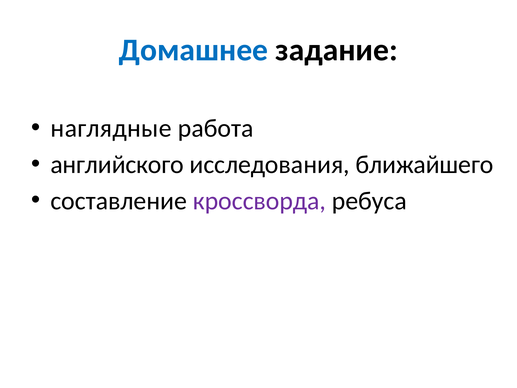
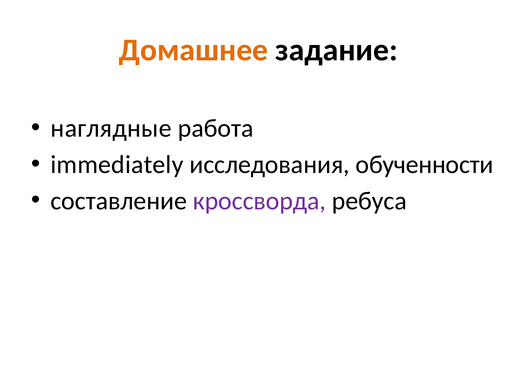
Домашнее colour: blue -> orange (194, 50)
английского: английского -> immediately (117, 164)
ближайшего: ближайшего -> обученности (425, 164)
